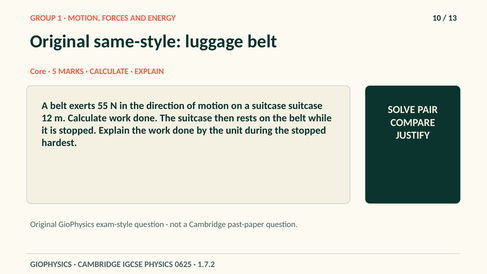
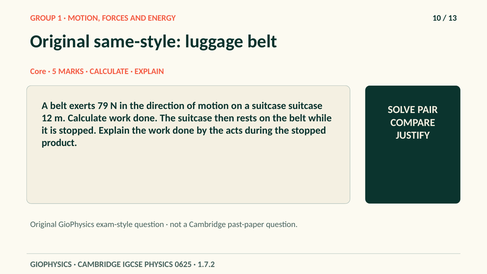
55: 55 -> 79 (103, 106)
unit: unit -> acts (234, 130)
hardest: hardest -> product (59, 143)
